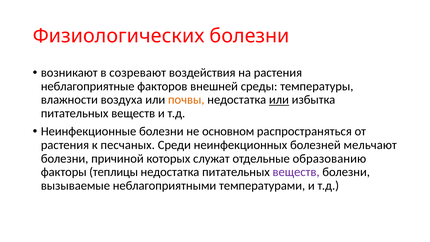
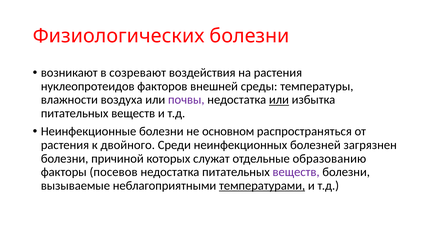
неблагоприятные: неблагоприятные -> нуклеопротеидов (88, 86)
почвы colour: orange -> purple (186, 100)
песчаных: песчаных -> двойного (128, 145)
мельчают: мельчают -> загрязнен (370, 145)
теплицы: теплицы -> посевов (114, 172)
температурами underline: none -> present (262, 186)
